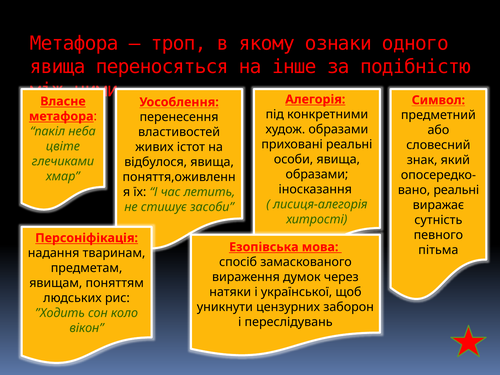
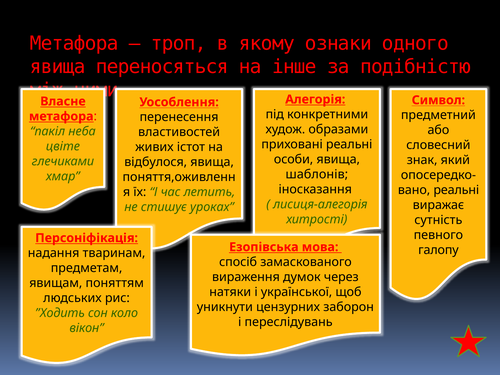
образами: образами -> шаблонів (317, 174)
засоби: засоби -> уроках (212, 207)
пітьма: пітьма -> галопу (438, 250)
